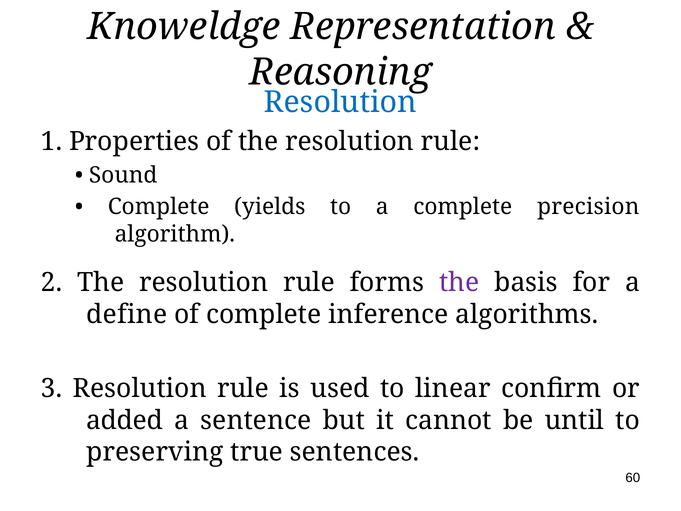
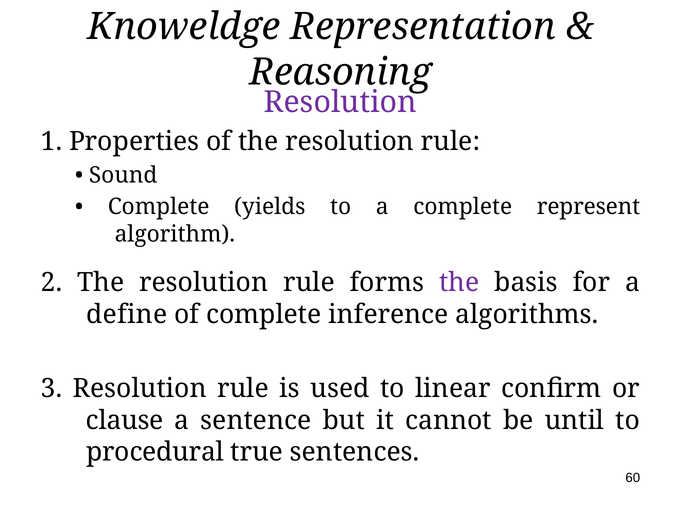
Resolution colour: blue -> purple (340, 102)
precision: precision -> represent (589, 207)
added: added -> clause (125, 420)
preserving: preserving -> procedural (155, 452)
